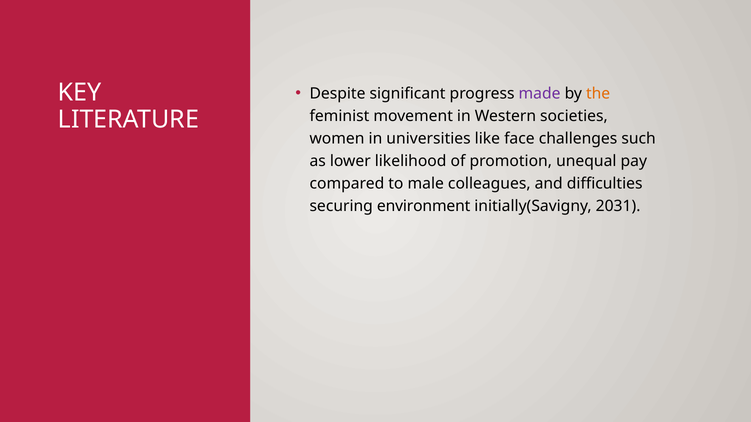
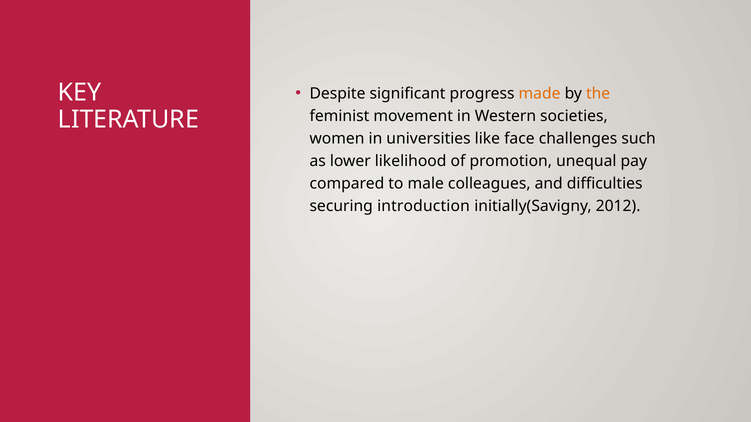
made colour: purple -> orange (540, 93)
environment: environment -> introduction (423, 206)
2031: 2031 -> 2012 (618, 206)
